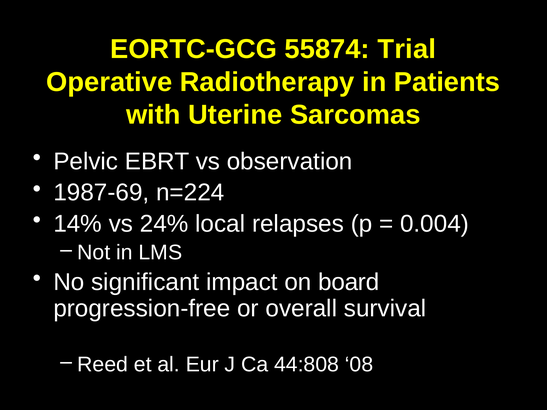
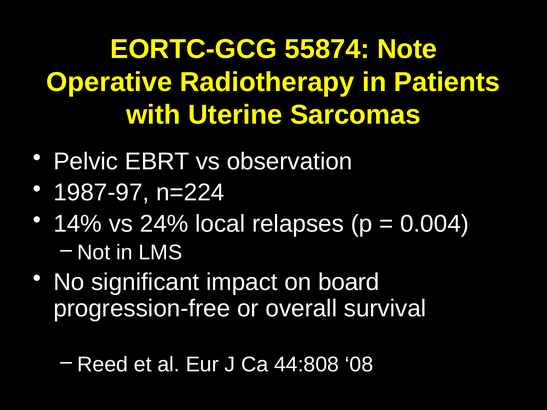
Trial: Trial -> Note (407, 49)
1987-69: 1987-69 -> 1987-97 (101, 193)
